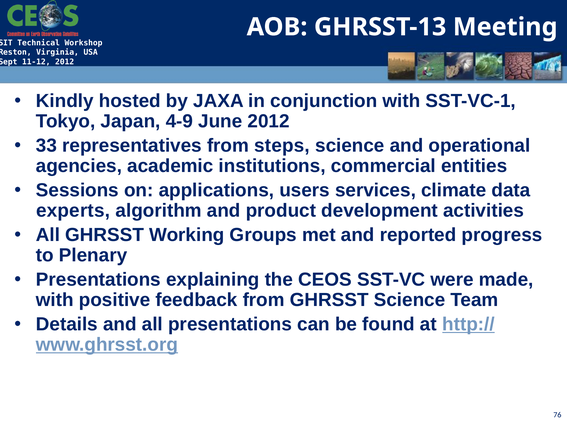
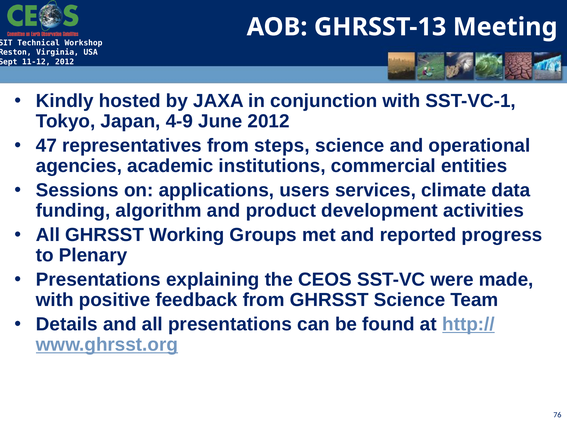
33: 33 -> 47 (46, 145)
experts: experts -> funding (73, 210)
